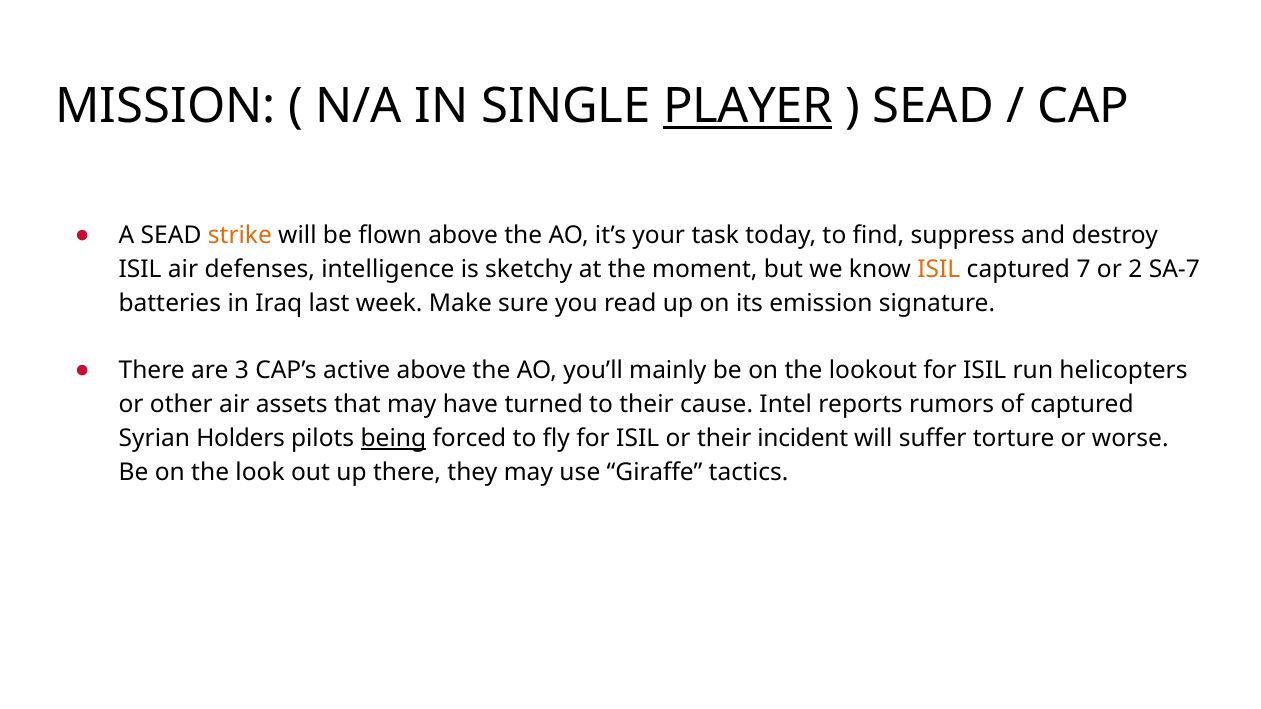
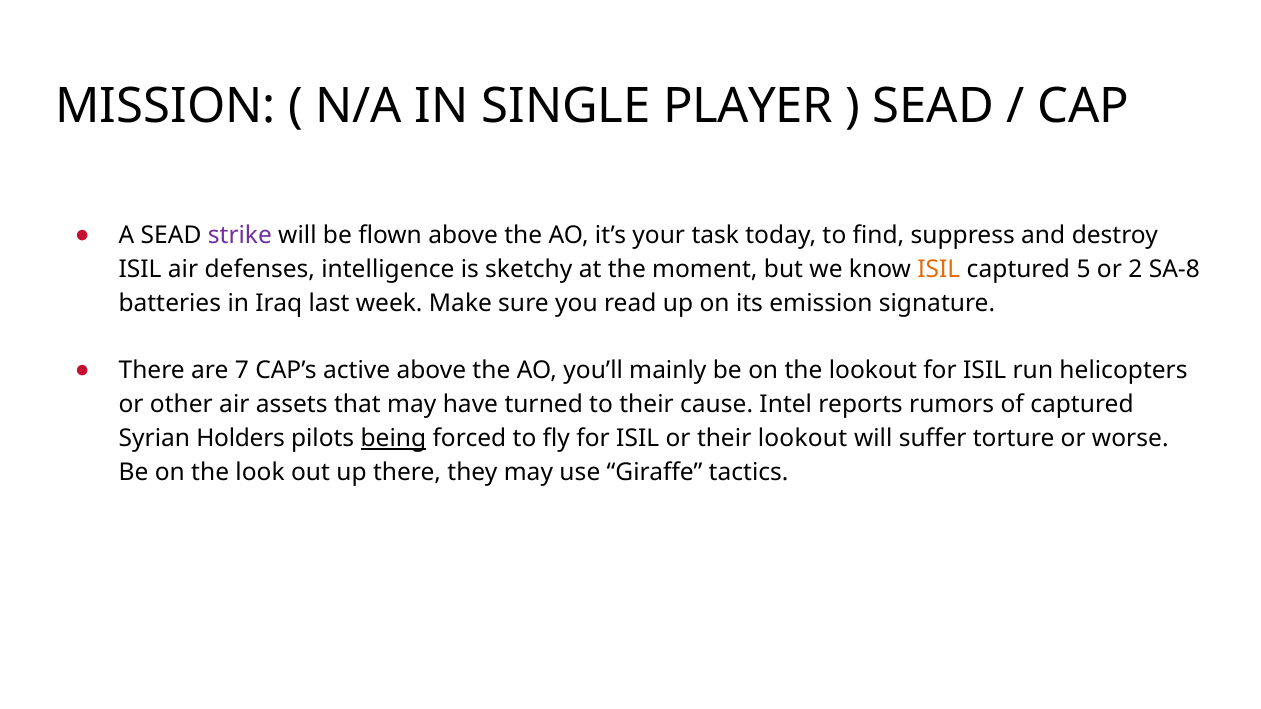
PLAYER underline: present -> none (748, 107)
strike colour: orange -> purple (240, 236)
7: 7 -> 5 (1084, 270)
SA-7: SA-7 -> SA-8 (1174, 270)
3: 3 -> 7 (242, 371)
their incident: incident -> lookout (803, 439)
